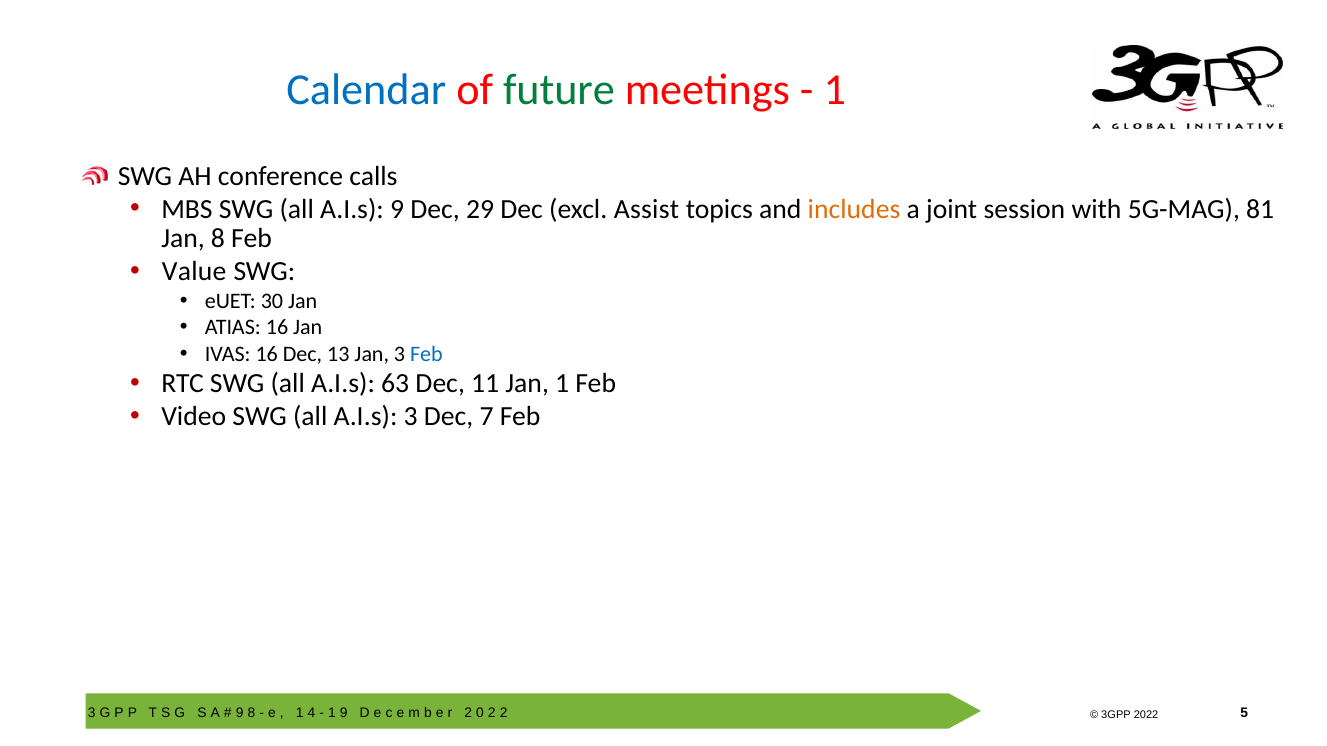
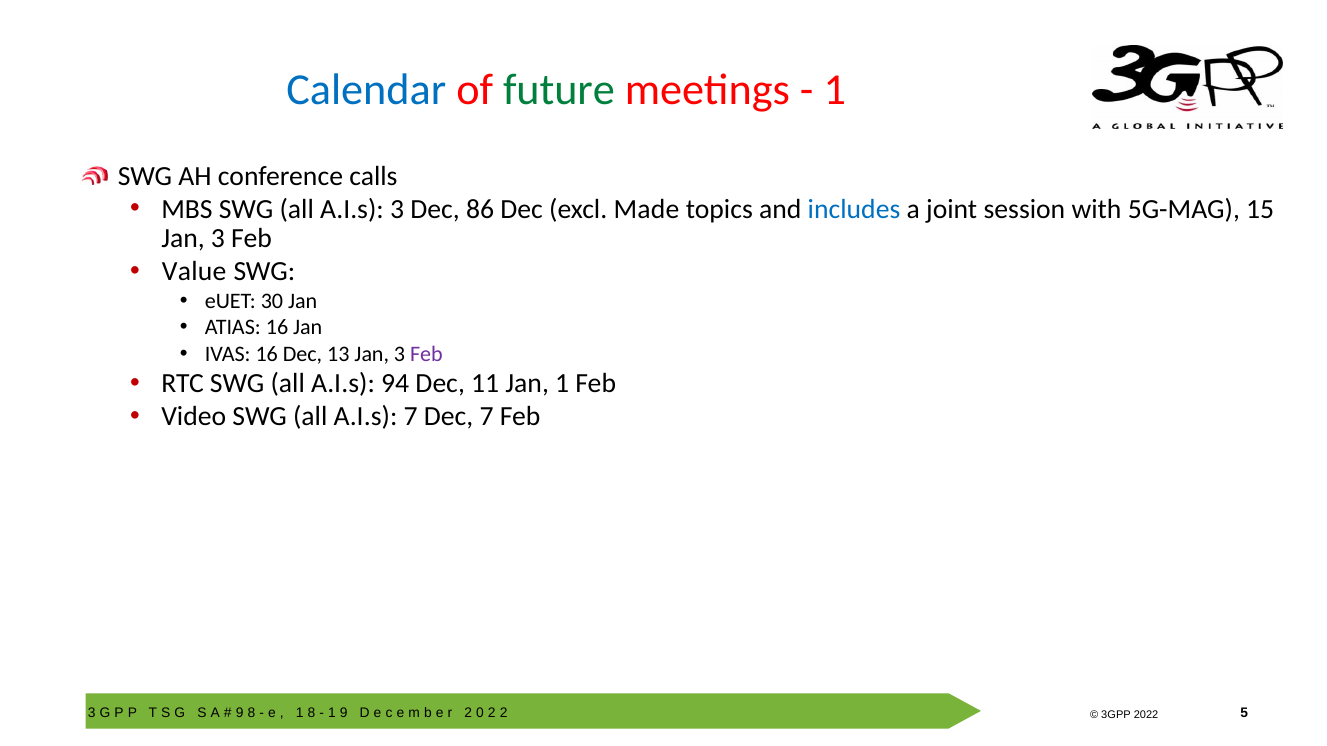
A.I.s 9: 9 -> 3 (397, 209)
29: 29 -> 86 (480, 209)
Assist: Assist -> Made (646, 209)
includes colour: orange -> blue (854, 209)
81: 81 -> 15 (1260, 209)
8: 8 -> 3 (218, 239)
Feb colour: blue -> purple (426, 354)
63: 63 -> 94 (395, 384)
A.I.s 3: 3 -> 7 (411, 417)
1 4: 4 -> 8 (311, 714)
